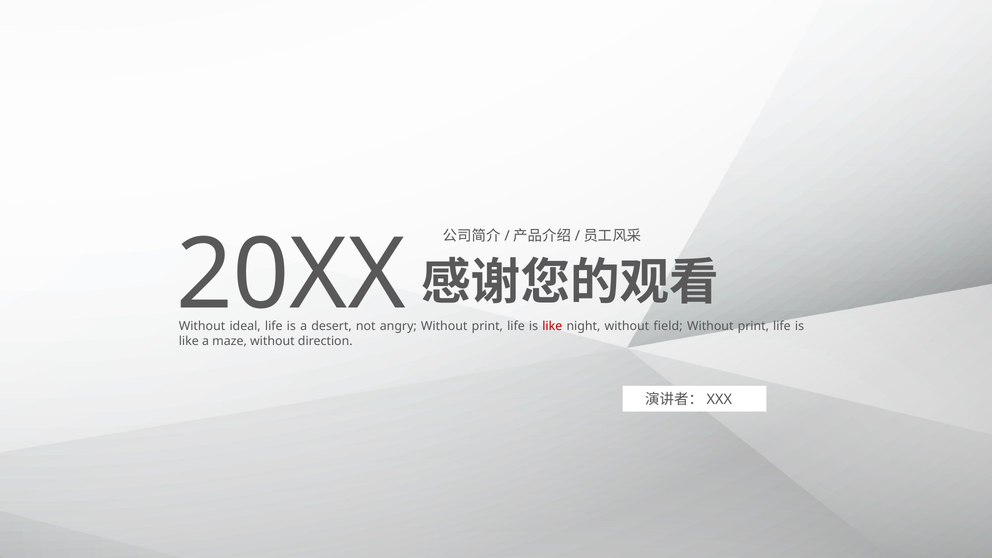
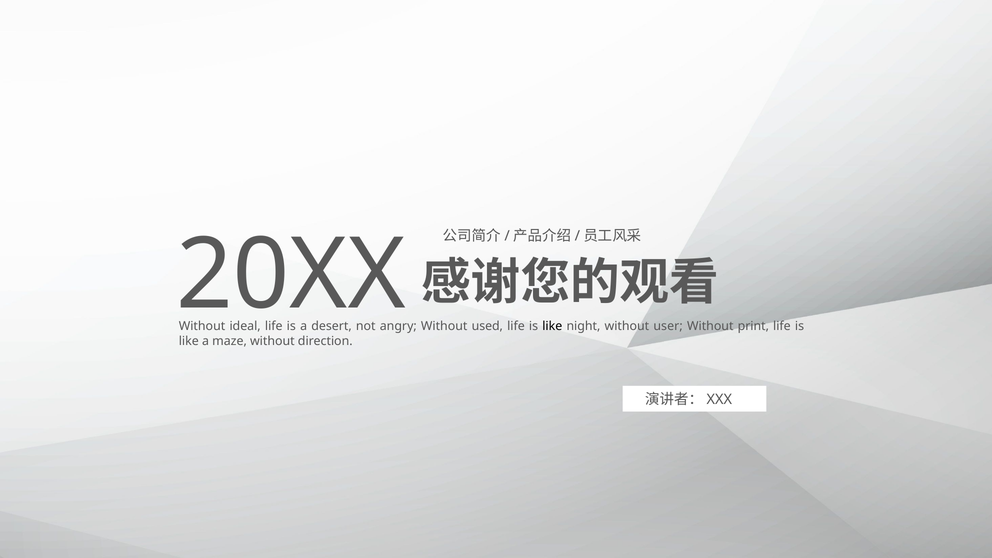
print: print -> used (487, 326)
like colour: red -> black (552, 326)
field: field -> user (668, 326)
